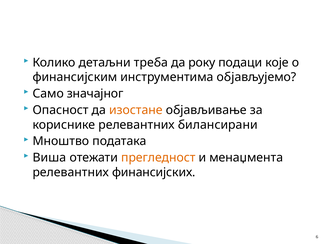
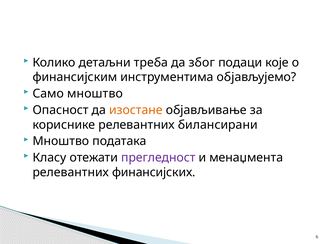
року: року -> због (202, 63)
Само значајног: значајног -> мноштво (95, 94)
Виша: Виша -> Класу (50, 158)
прегледност colour: orange -> purple (158, 158)
